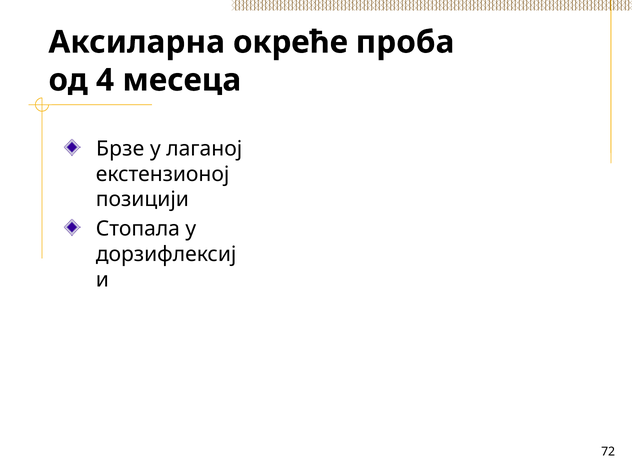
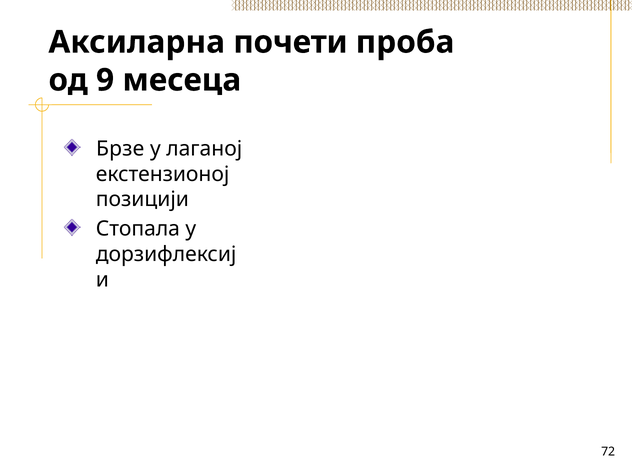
окреће: окреће -> почети (290, 42)
4: 4 -> 9 (105, 80)
